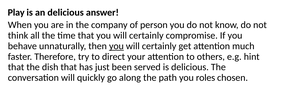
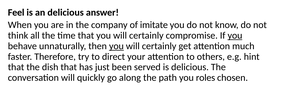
Play: Play -> Feel (16, 13)
person: person -> imitate (154, 25)
you underline: none -> present (235, 36)
